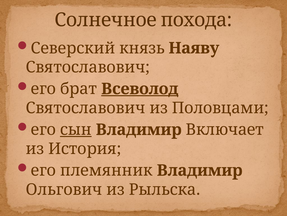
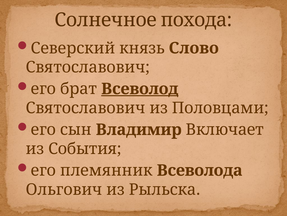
Наяву: Наяву -> Слово (194, 48)
сын underline: present -> none (76, 129)
История: История -> События (85, 148)
племянник Владимир: Владимир -> Всеволода (200, 170)
